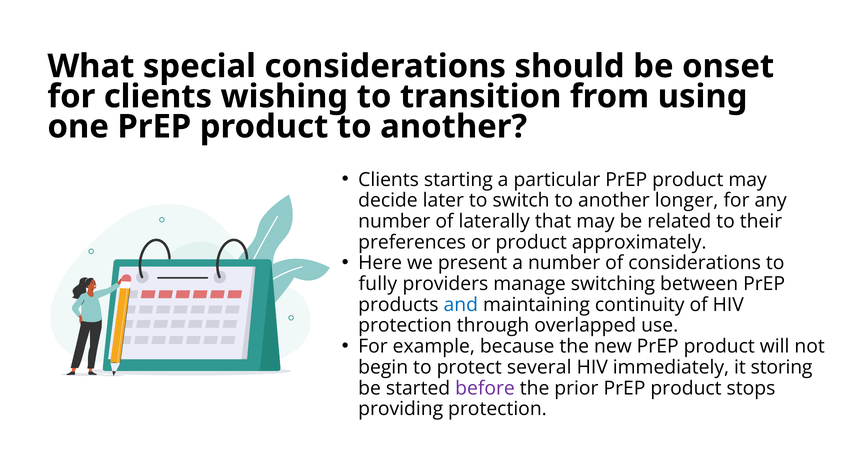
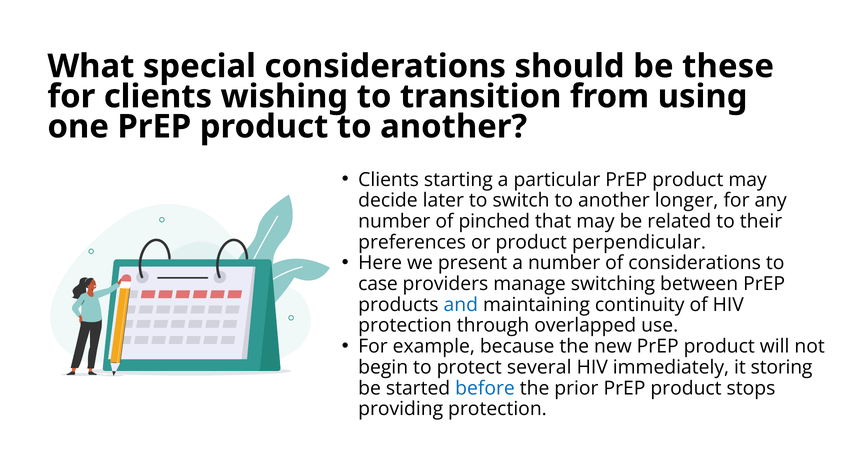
onset: onset -> these (728, 66)
laterally: laterally -> pinched (494, 222)
approximately: approximately -> perpendicular (639, 243)
fully: fully -> case (378, 284)
before colour: purple -> blue (485, 389)
